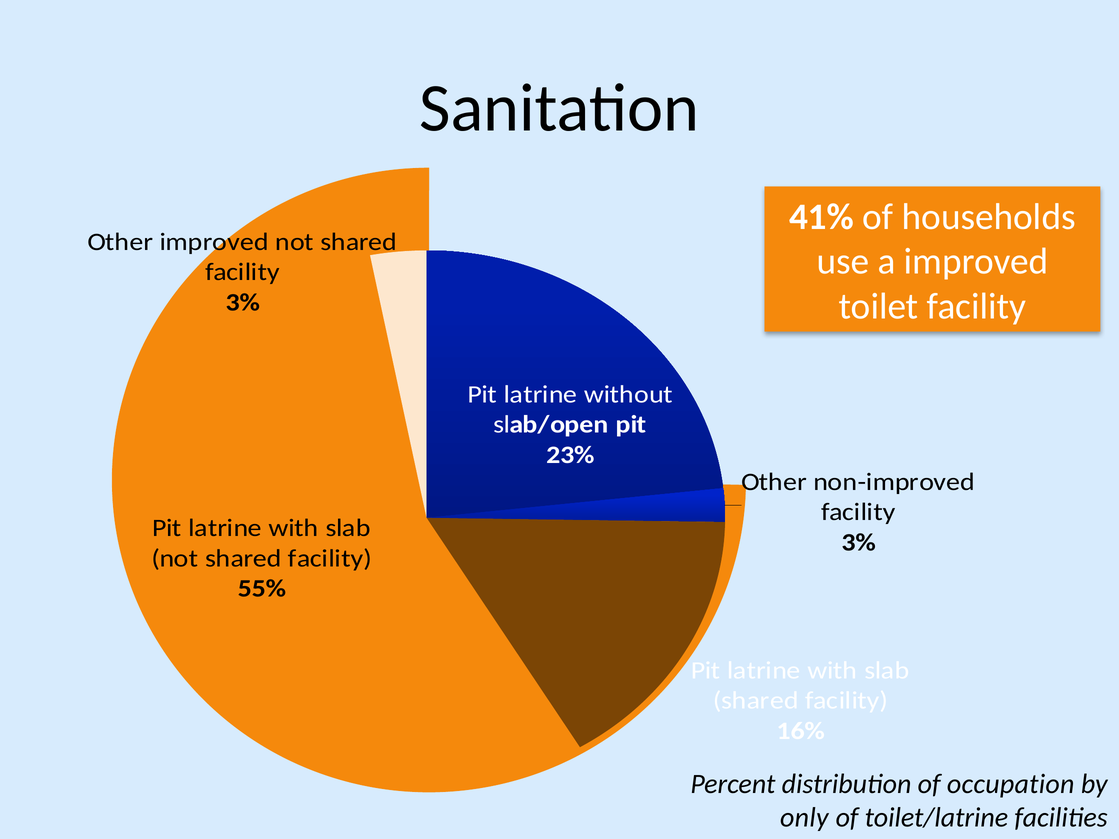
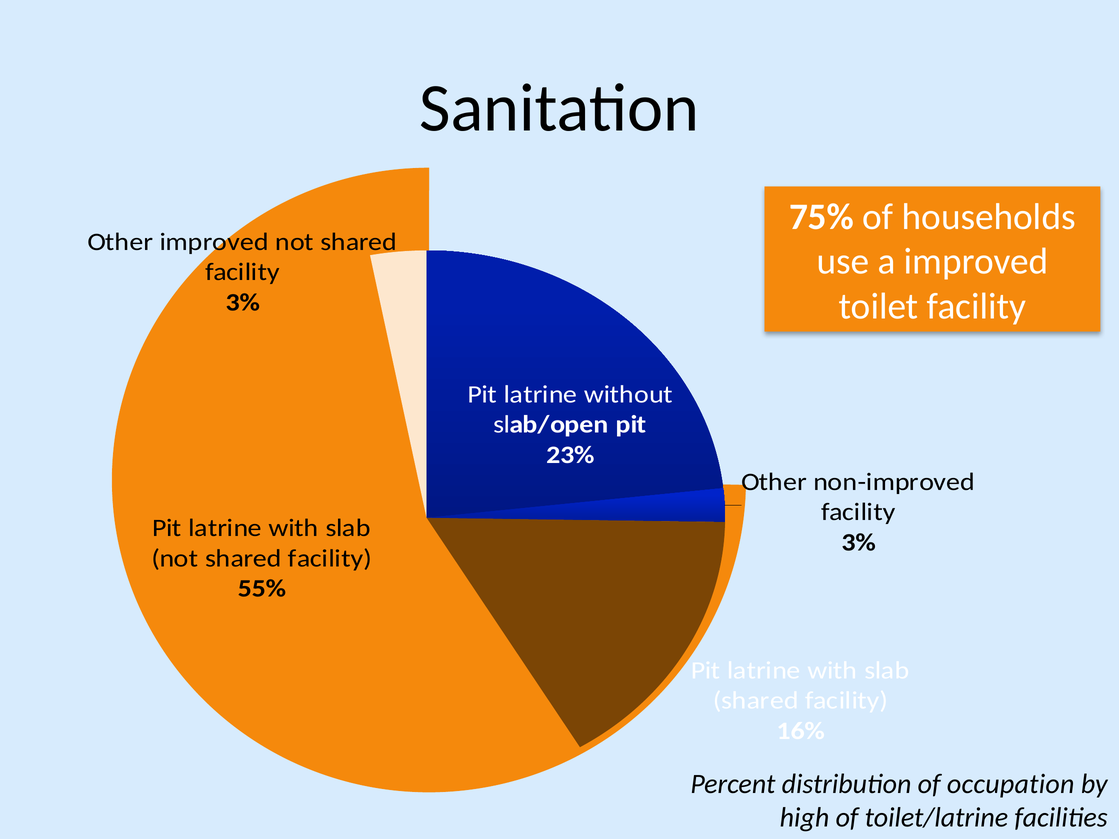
41%: 41% -> 75% (822, 217)
only: only -> high (804, 818)
